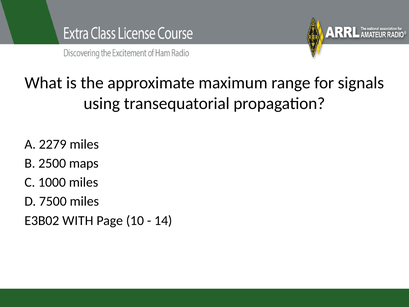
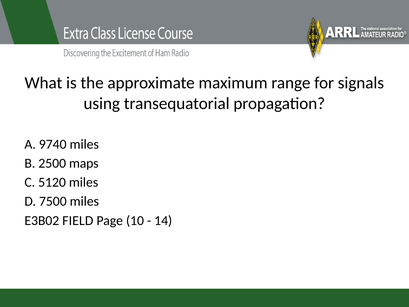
2279: 2279 -> 9740 (53, 144)
1000: 1000 -> 5120 (52, 182)
WITH: WITH -> FIELD (78, 220)
